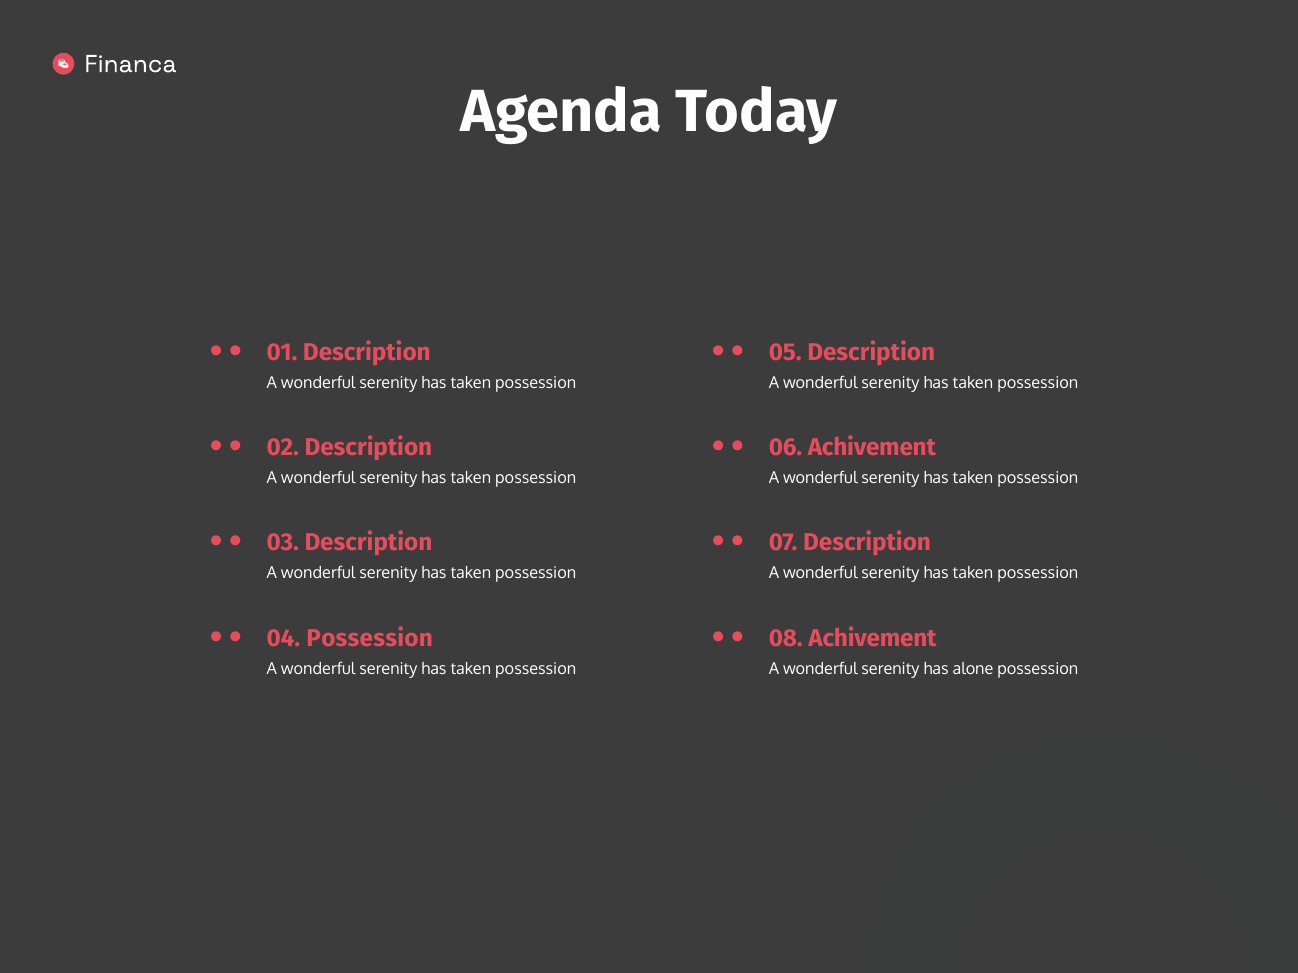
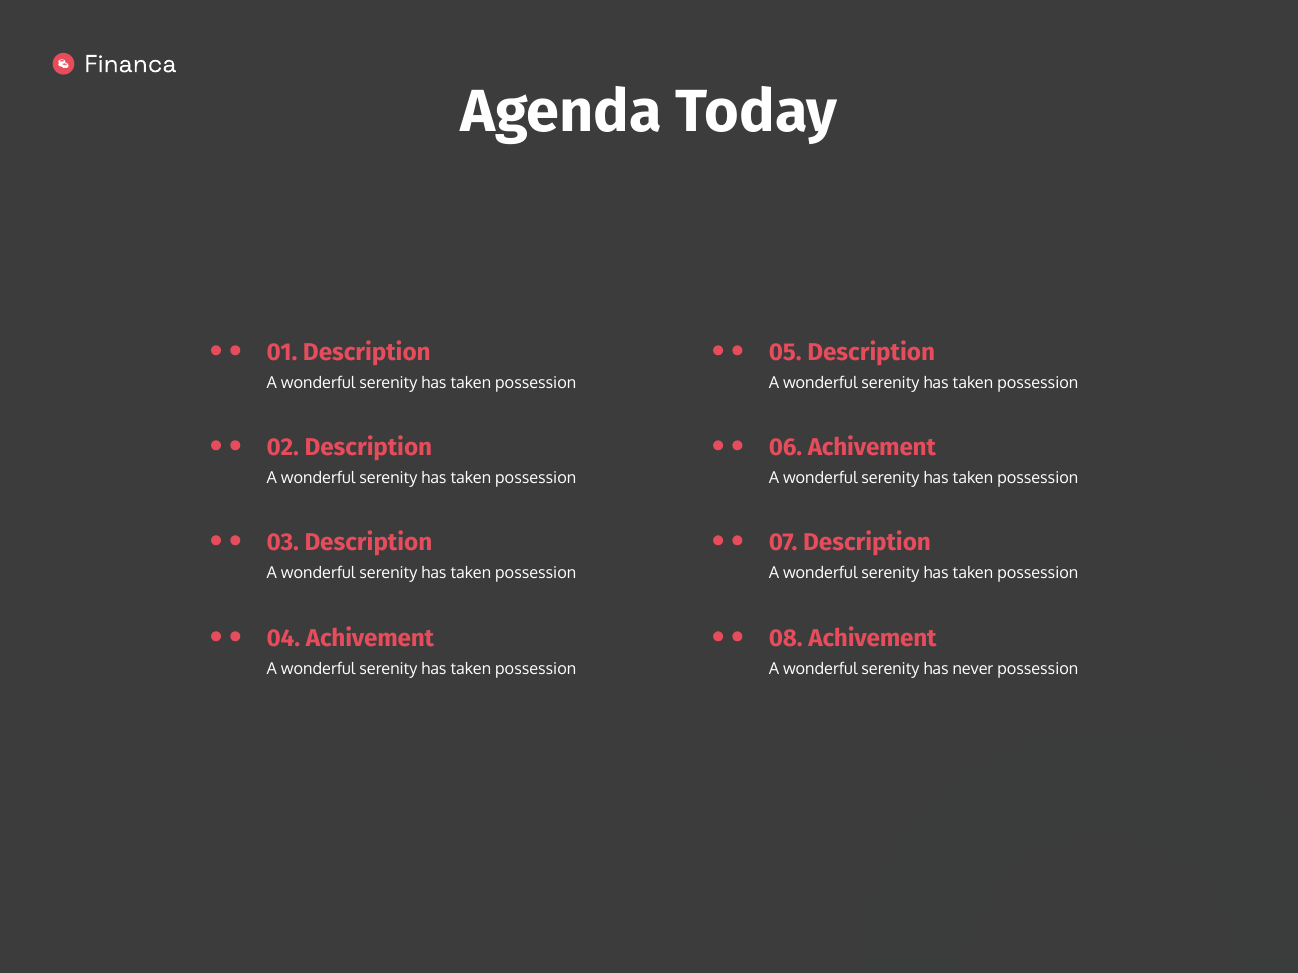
04 Possession: Possession -> Achivement (370, 639)
alone: alone -> never (973, 670)
